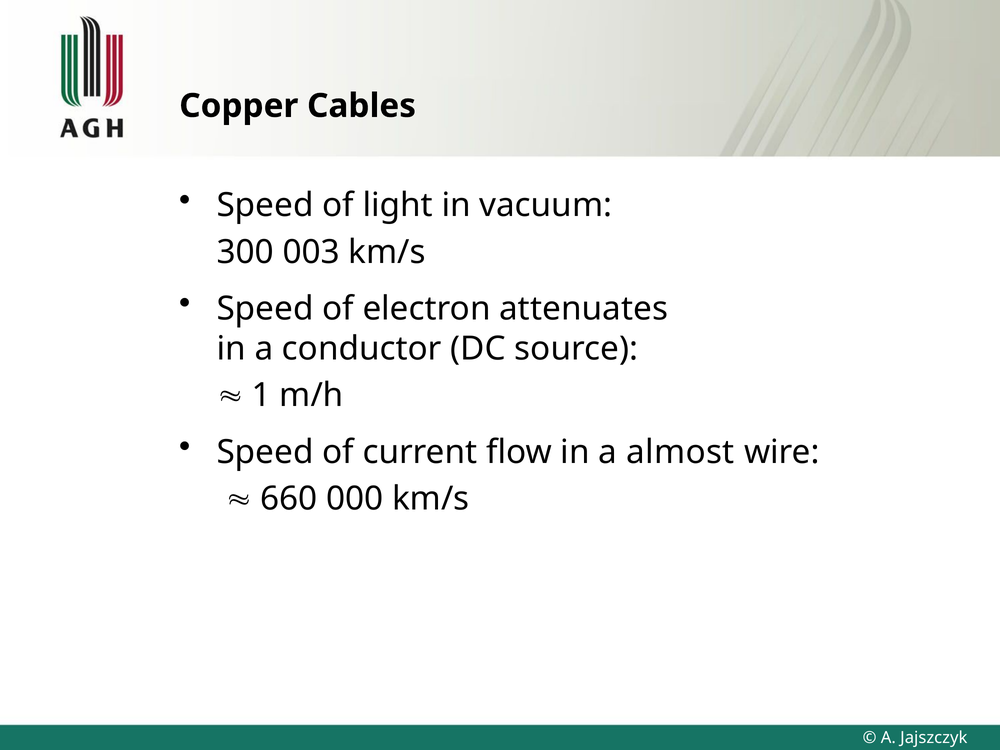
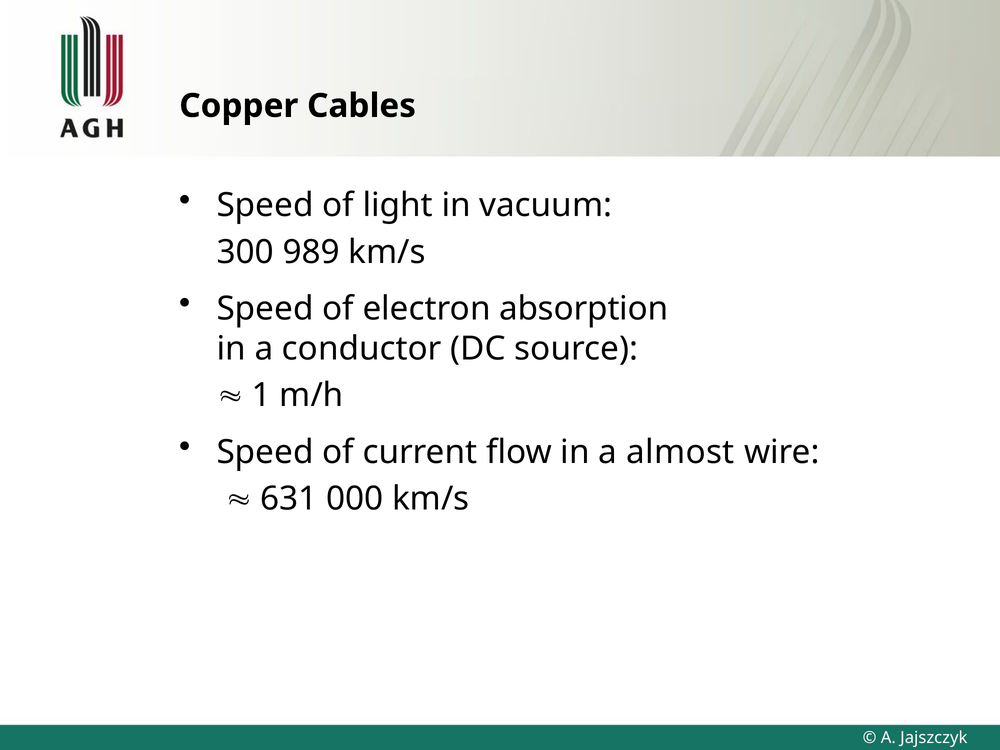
003: 003 -> 989 (311, 252)
attenuates: attenuates -> absorption (584, 309)
660: 660 -> 631 (289, 499)
